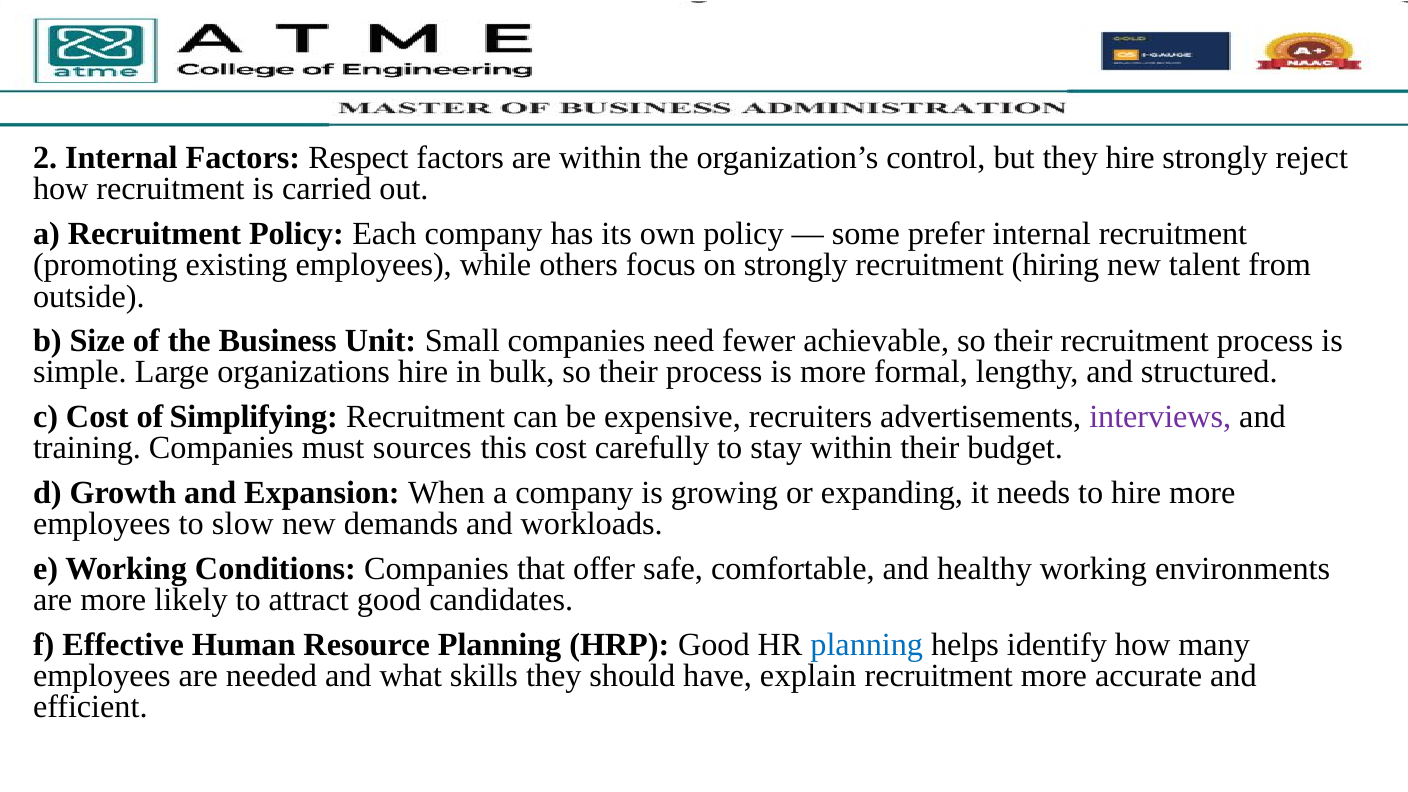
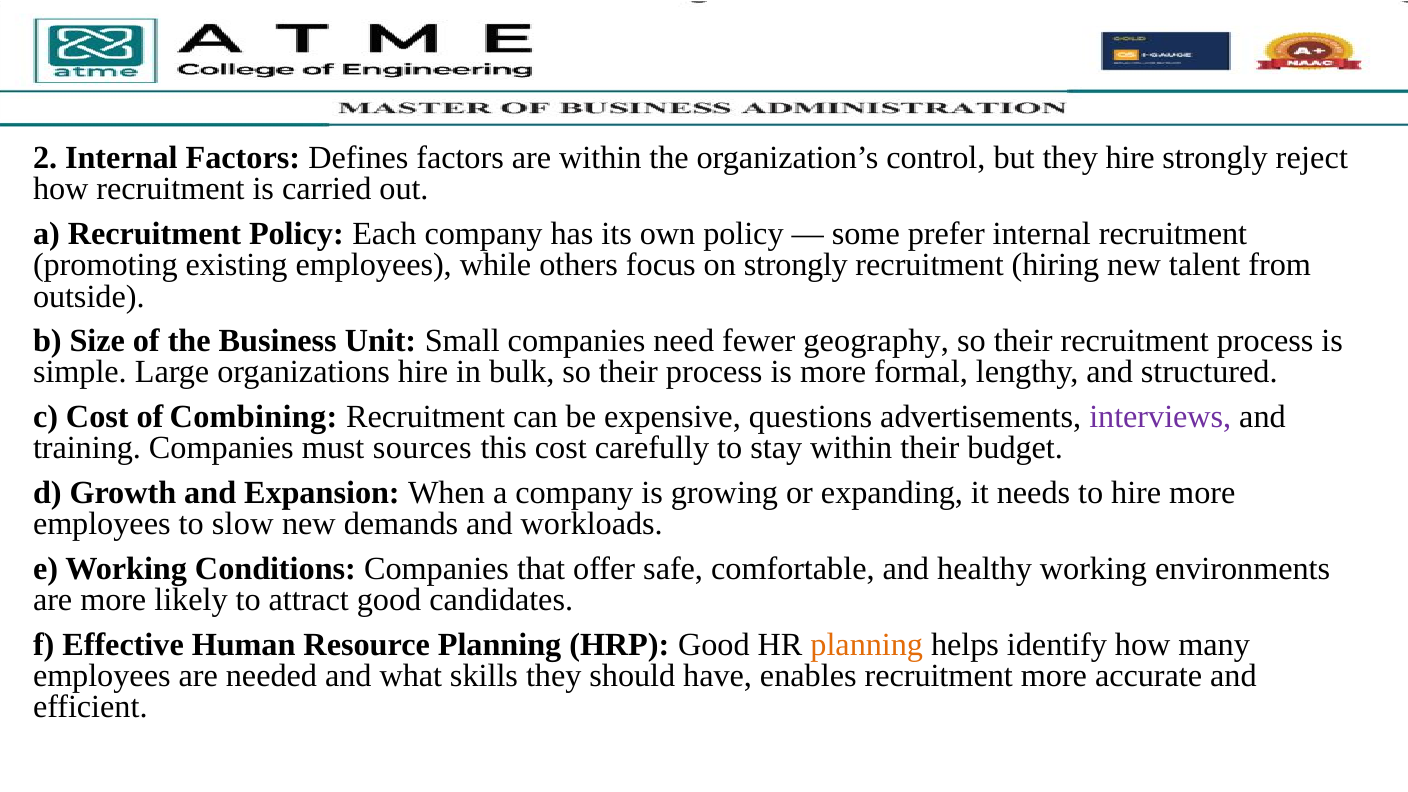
Respect: Respect -> Defines (358, 158)
achievable: achievable -> geography (876, 341)
Simplifying: Simplifying -> Combining (254, 417)
recruiters: recruiters -> questions (810, 417)
planning colour: blue -> orange (867, 644)
explain: explain -> enables (808, 676)
